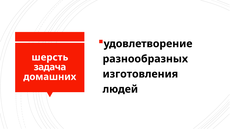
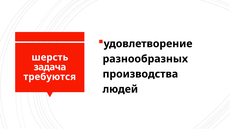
изготовления: изготовления -> производства (140, 74)
домашних: домашних -> требуются (50, 77)
